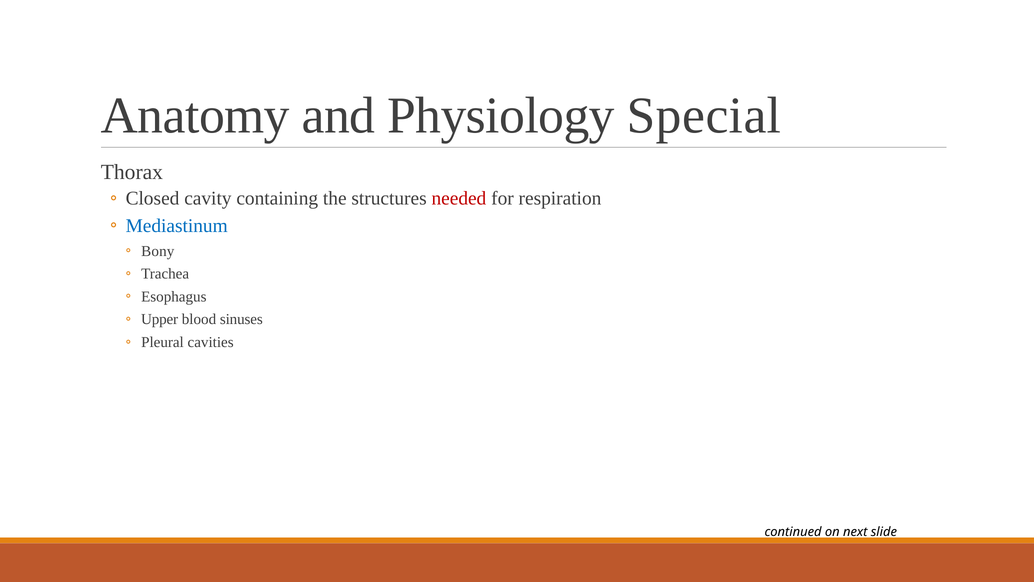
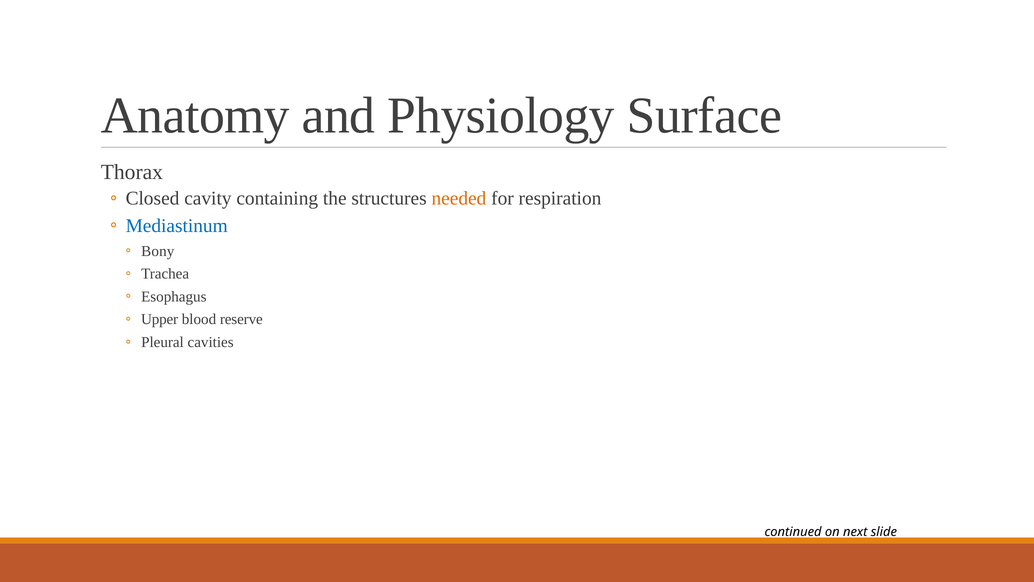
Special: Special -> Surface (704, 116)
needed colour: red -> orange (459, 198)
sinuses: sinuses -> reserve (241, 319)
